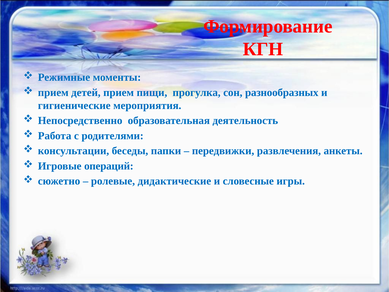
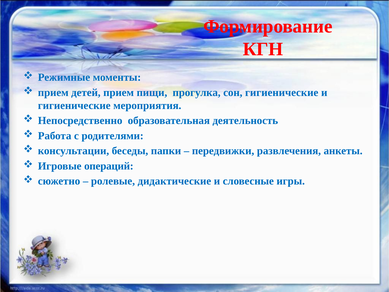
сон разнообразных: разнообразных -> гигиенические (282, 92)
